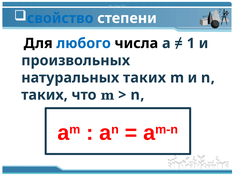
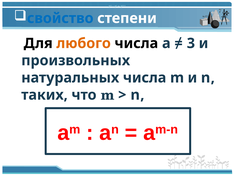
любого colour: blue -> orange (84, 43)
1: 1 -> 3 (191, 43)
натуральных таких: таких -> числа (145, 78)
